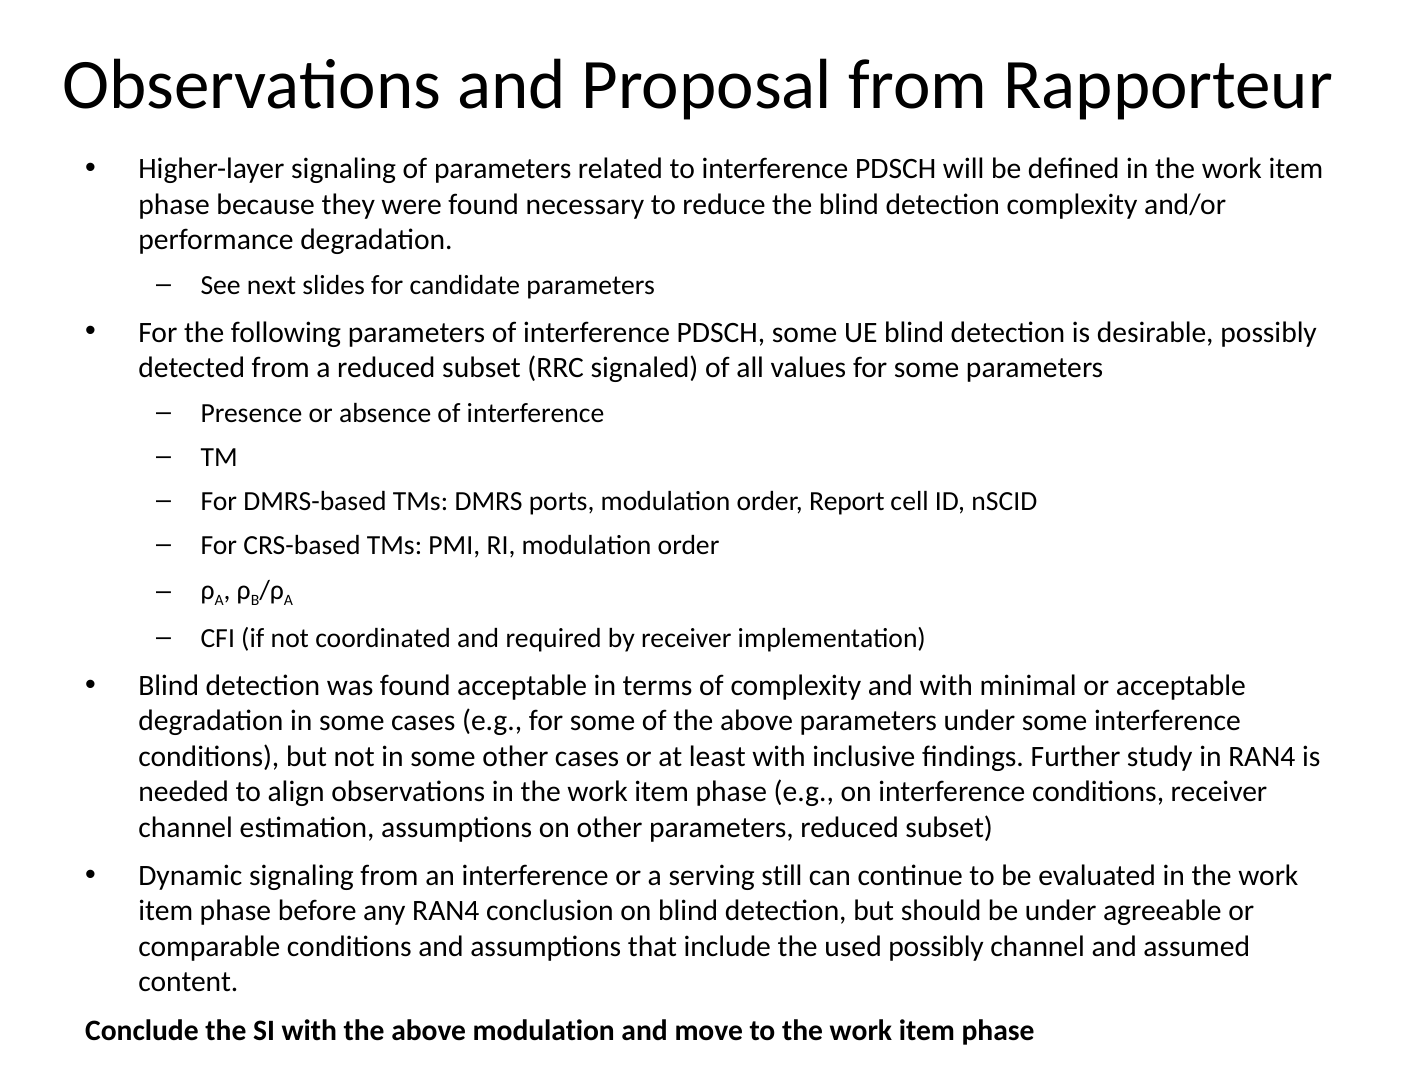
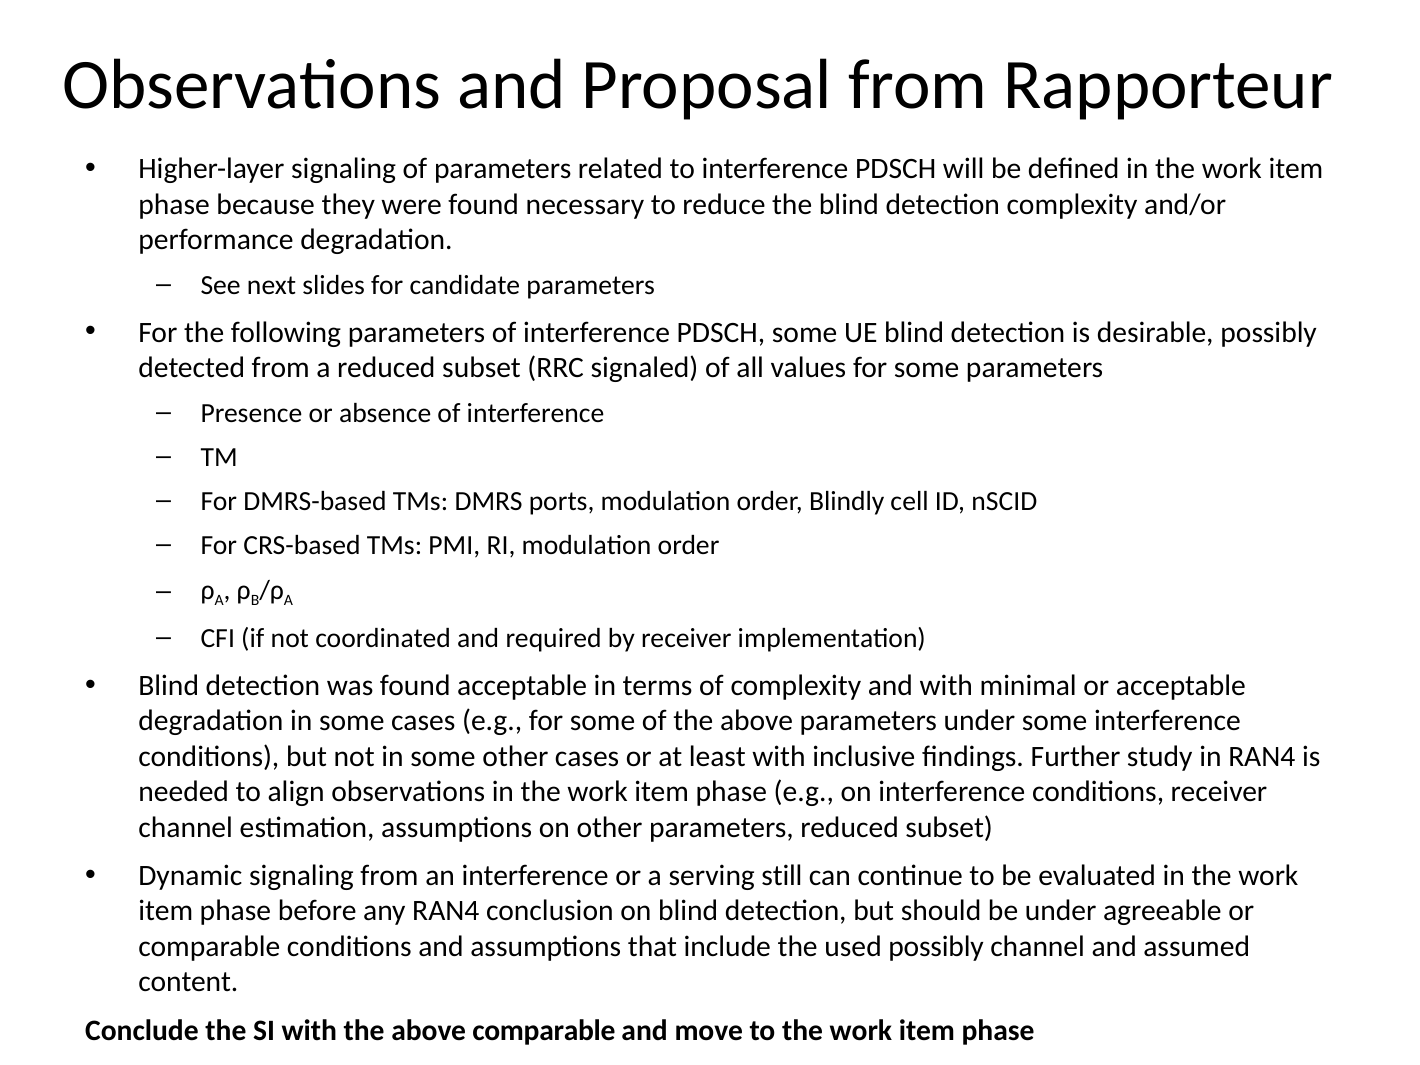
Report: Report -> Blindly (847, 501)
above modulation: modulation -> comparable (544, 1030)
